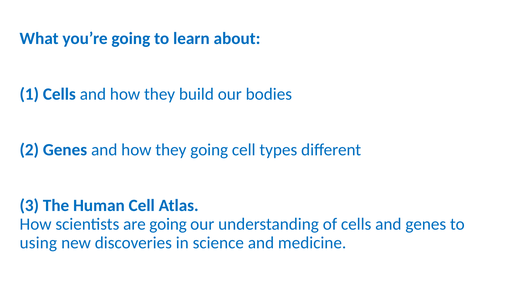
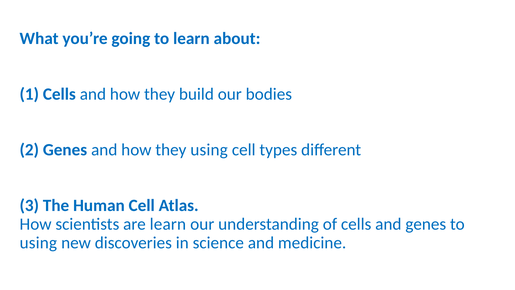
they going: going -> using (209, 150)
are going: going -> learn (168, 224)
